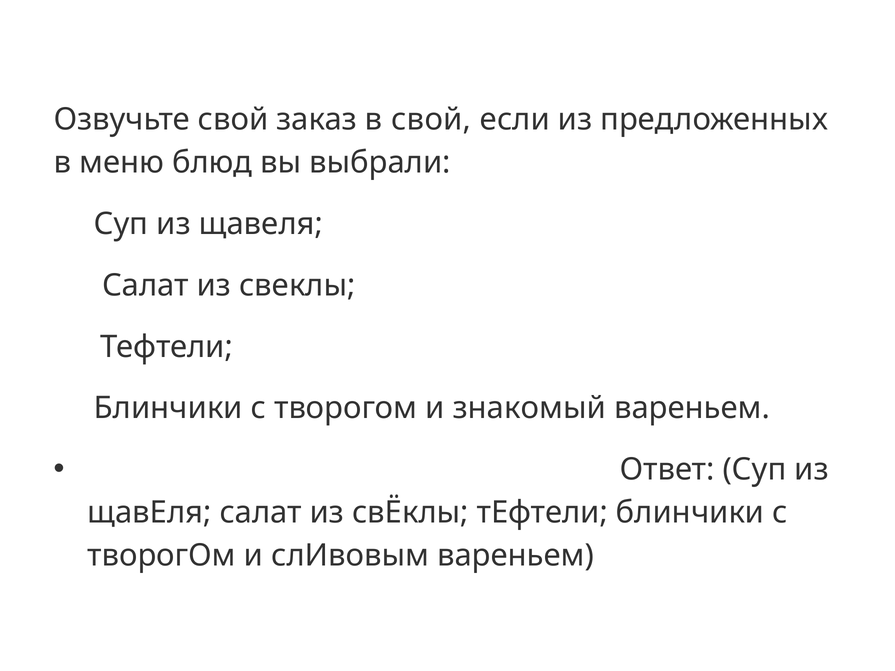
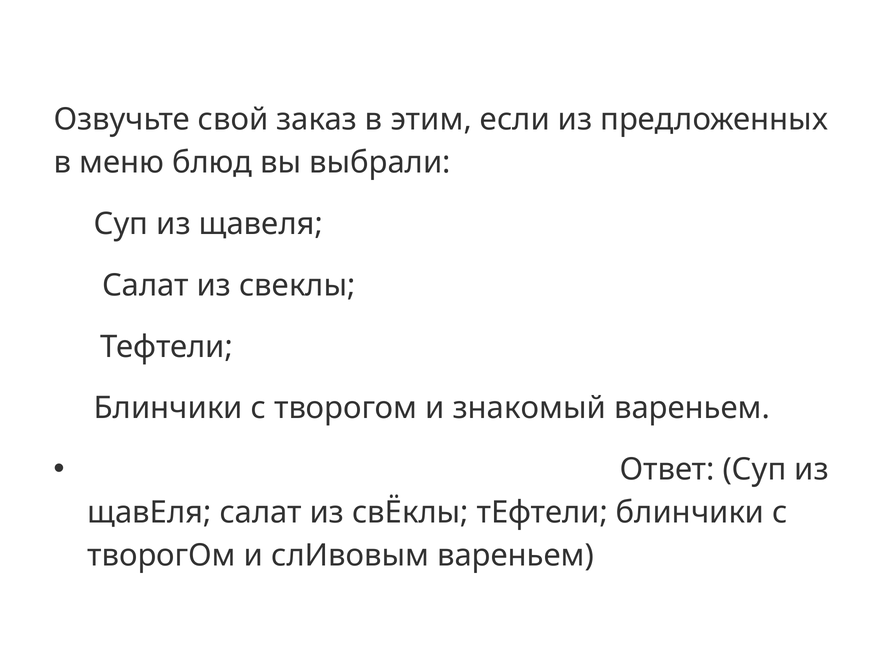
в свой: свой -> этим (431, 120)
